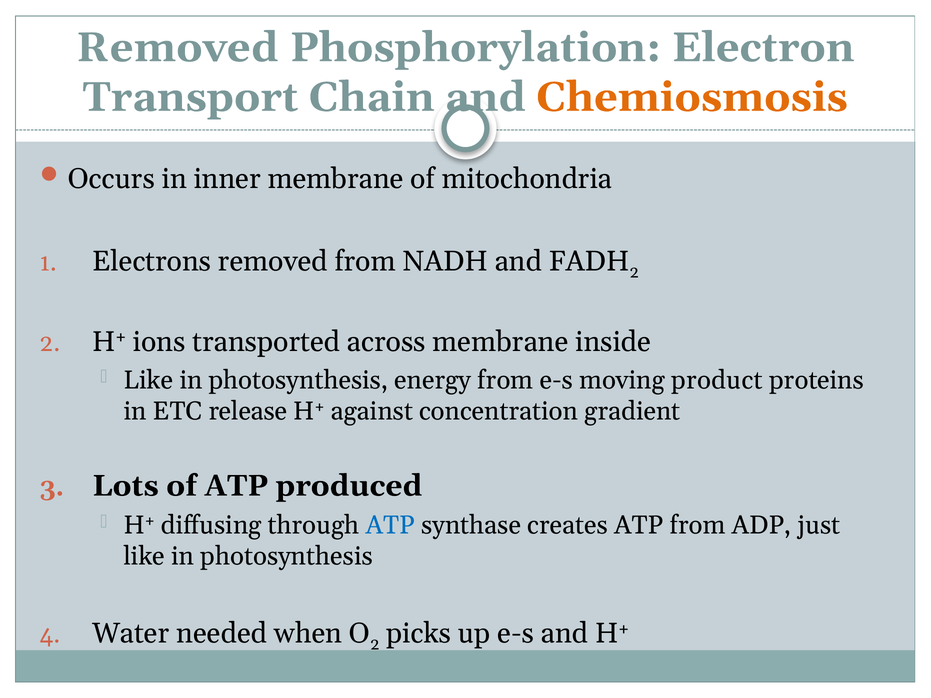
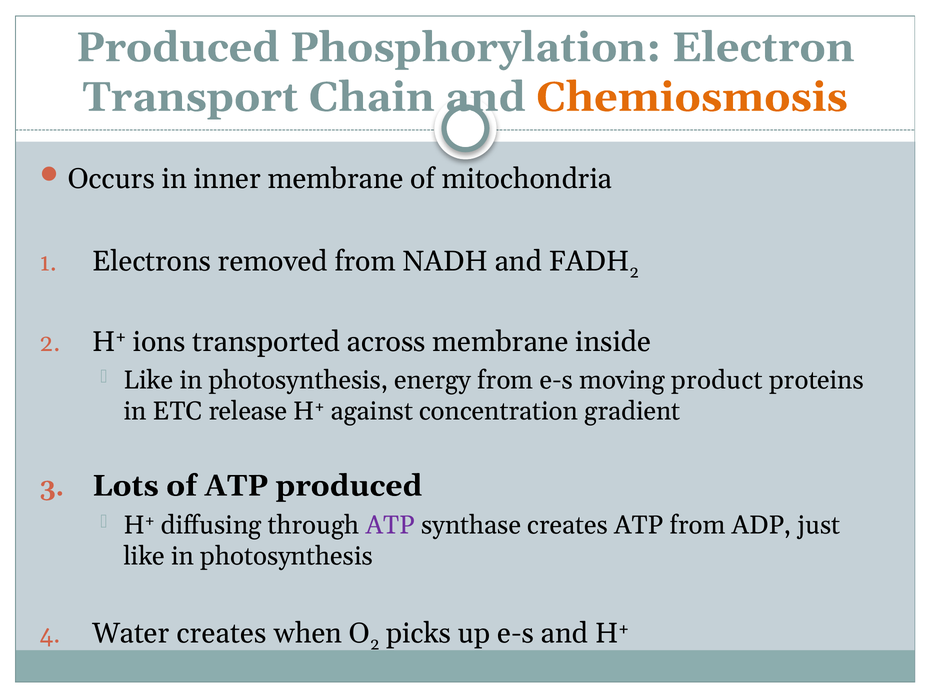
Removed: Removed -> Produced (178, 48)
ATP colour: blue -> purple (390, 525)
Water needed: needed -> creates (222, 634)
